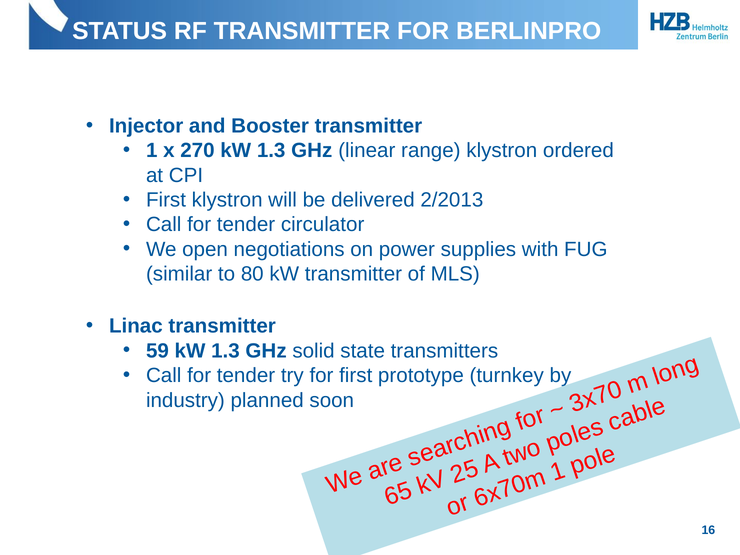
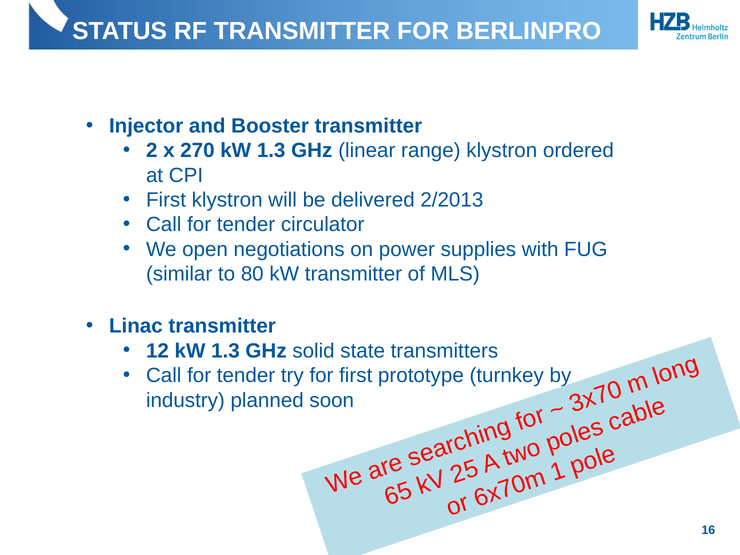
1: 1 -> 2 (152, 151)
59: 59 -> 12 (157, 351)
